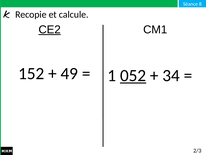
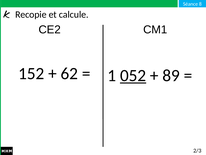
CE2 underline: present -> none (50, 30)
49: 49 -> 62 (69, 73)
34: 34 -> 89 (171, 75)
